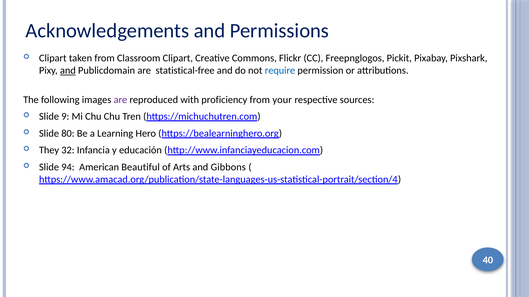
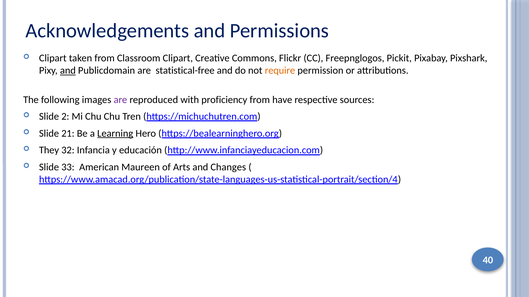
require colour: blue -> orange (280, 71)
your: your -> have (282, 100)
9: 9 -> 2 (65, 117)
80: 80 -> 21 (68, 134)
Learning underline: none -> present (115, 134)
94: 94 -> 33 (68, 167)
Beautiful: Beautiful -> Maureen (141, 167)
Gibbons: Gibbons -> Changes (228, 167)
